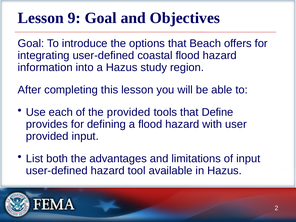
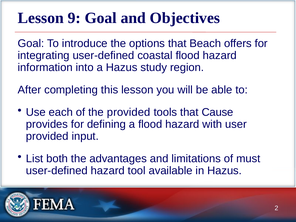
Define: Define -> Cause (217, 112)
of input: input -> must (248, 159)
